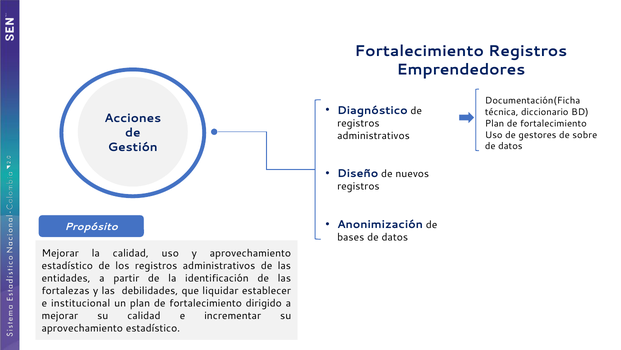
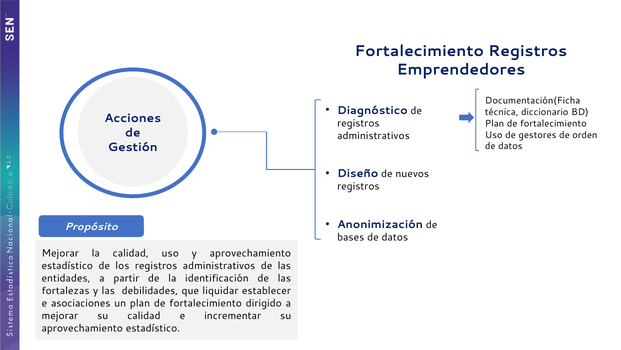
sobre: sobre -> orden (585, 135)
institucional: institucional -> asociaciones (81, 303)
